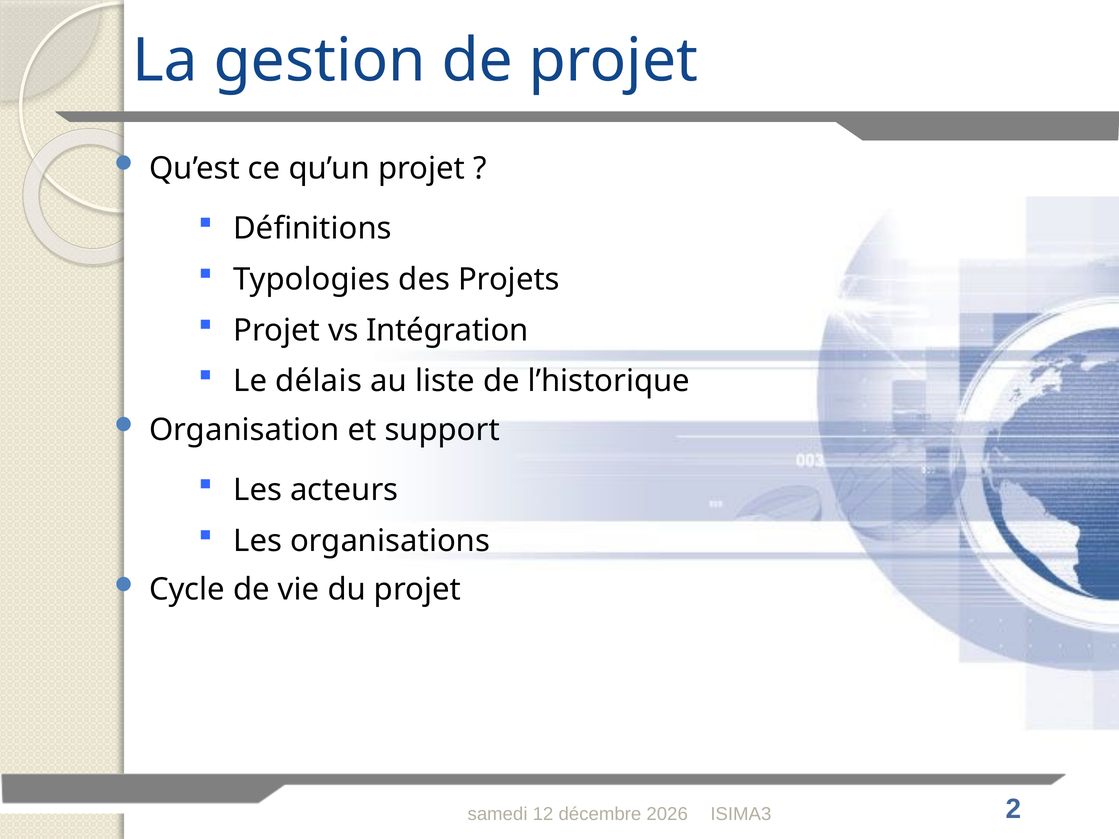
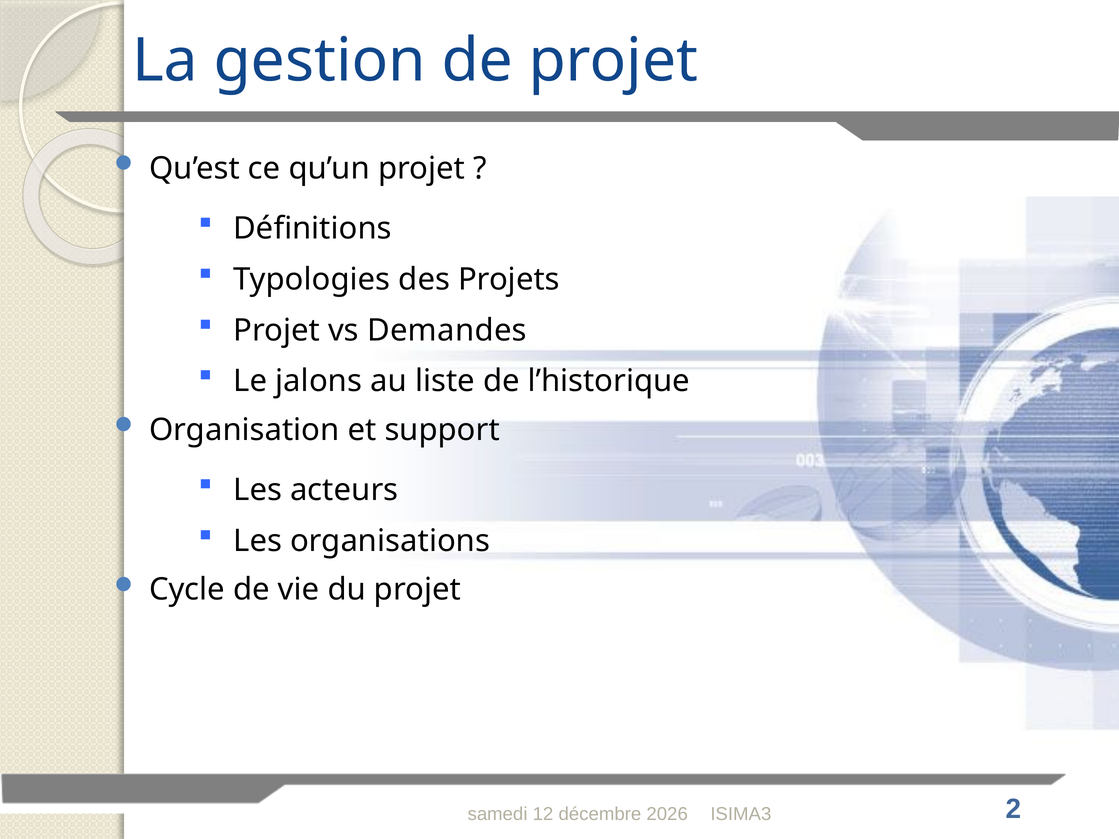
Intégration: Intégration -> Demandes (447, 330)
délais: délais -> jalons (319, 381)
